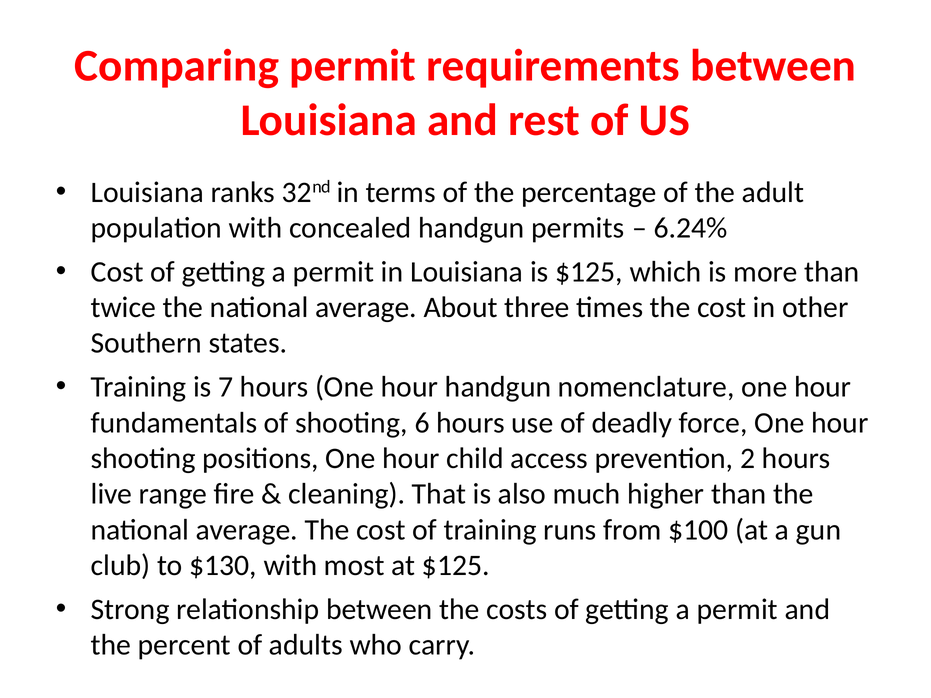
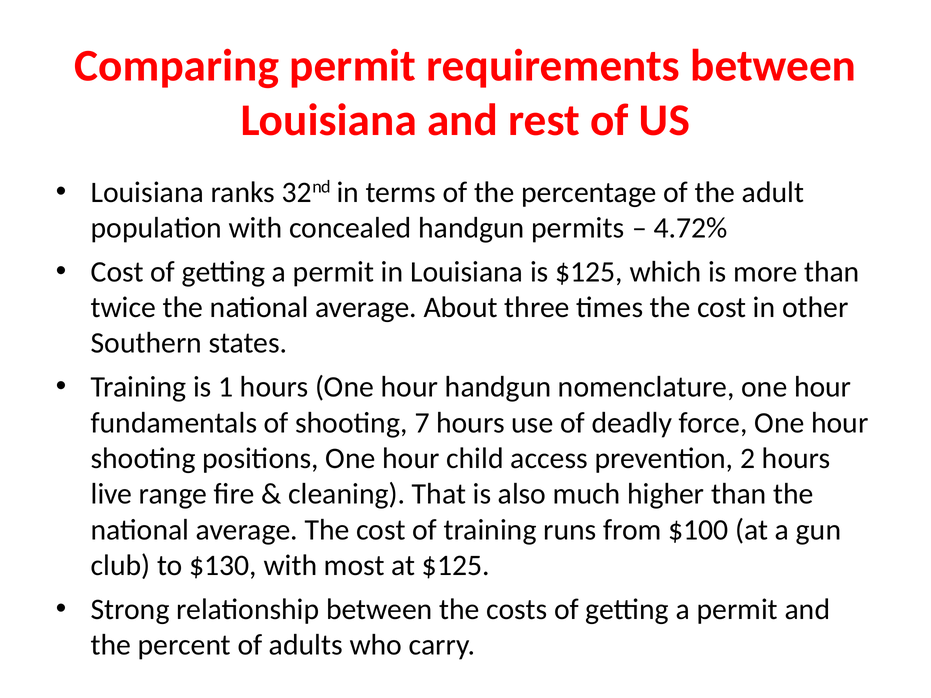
6.24%: 6.24% -> 4.72% (690, 228)
7: 7 -> 1 (226, 387)
6: 6 -> 7 (422, 423)
